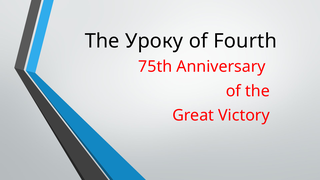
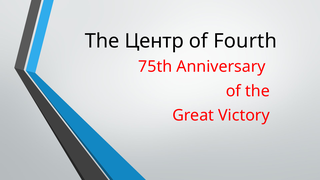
Уроку: Уроку -> Центр (154, 41)
